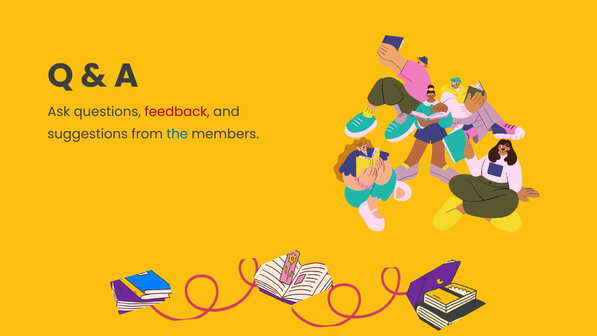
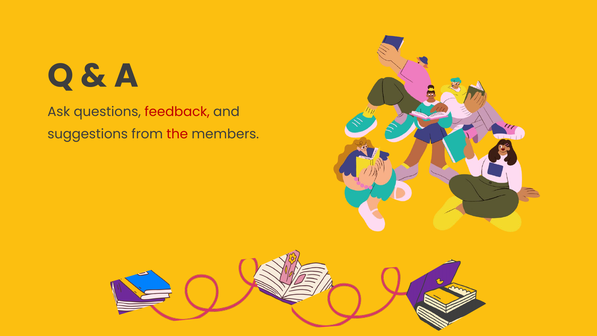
the colour: blue -> red (177, 134)
